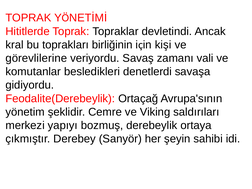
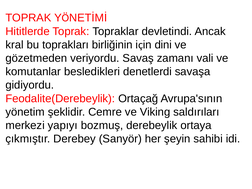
kişi: kişi -> dini (163, 45)
görevlilerine: görevlilerine -> gözetmeden (36, 58)
